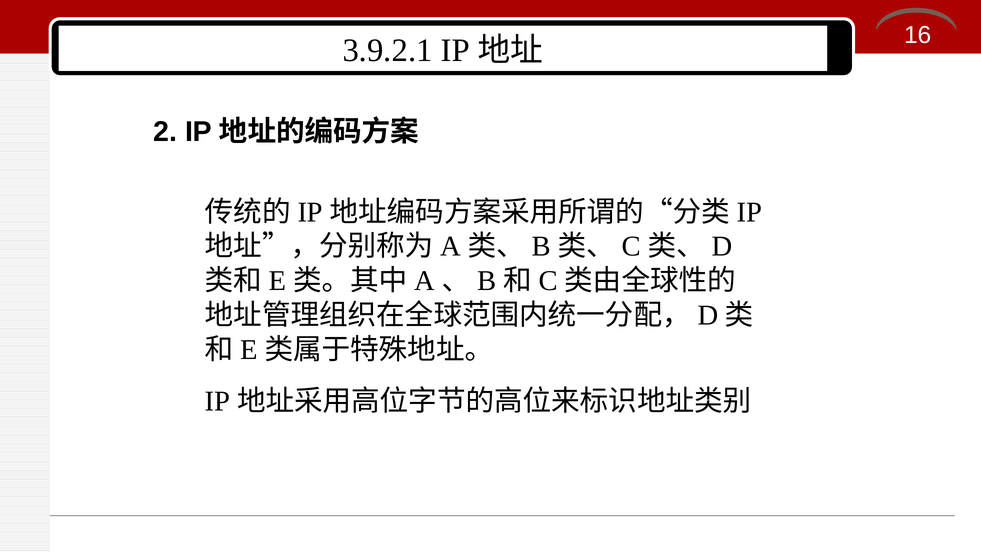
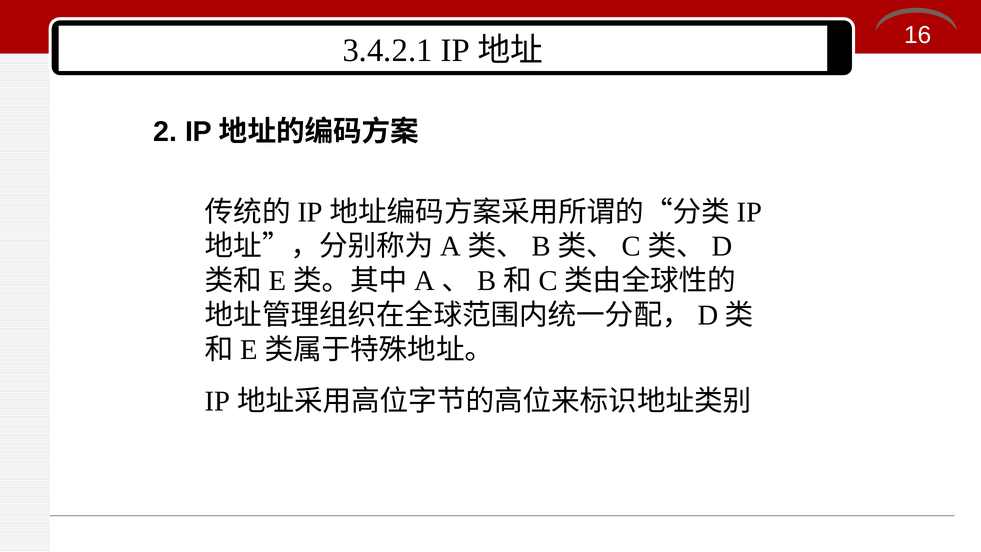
3.9.2.1: 3.9.2.1 -> 3.4.2.1 (388, 51)
